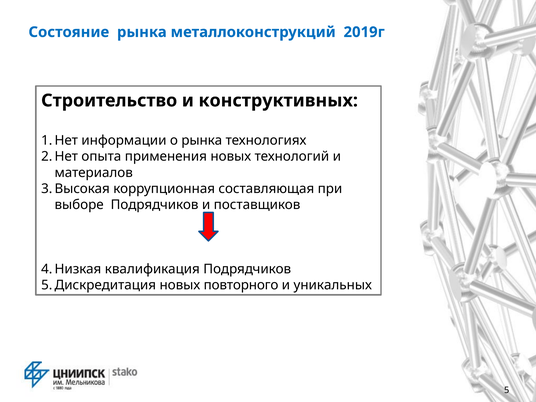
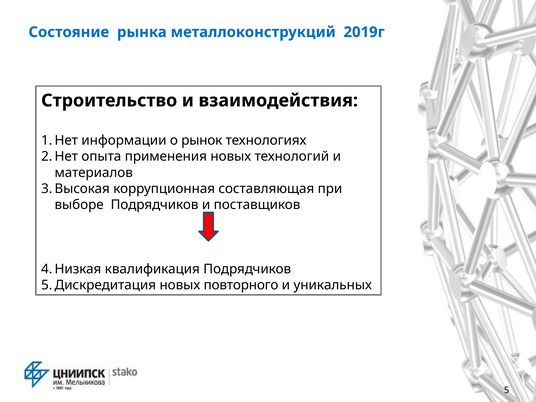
конструктивных: конструктивных -> взаимодействия (278, 101)
о рынка: рынка -> рынок (202, 140)
